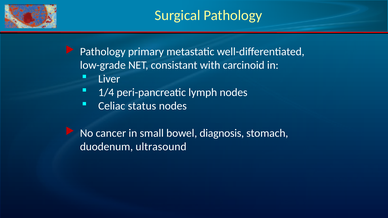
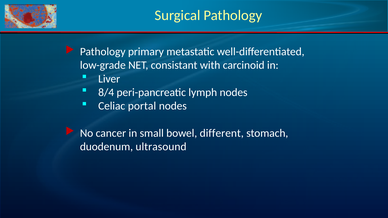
1/4: 1/4 -> 8/4 (106, 92)
status: status -> portal (142, 106)
diagnosis: diagnosis -> different (222, 133)
